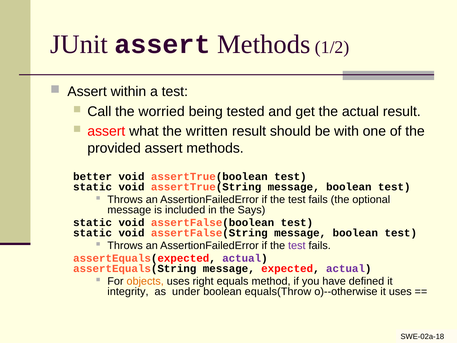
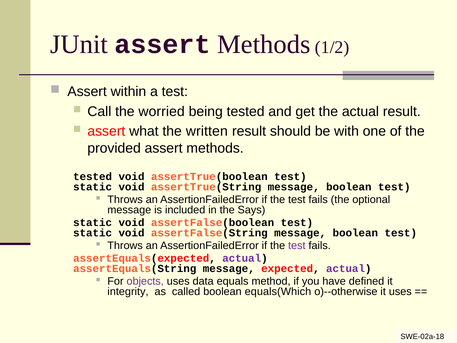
better: better -> tested (93, 176)
objects colour: orange -> purple (145, 281)
right: right -> data (203, 281)
under: under -> called (186, 292)
equals(Throw: equals(Throw -> equals(Which (278, 292)
